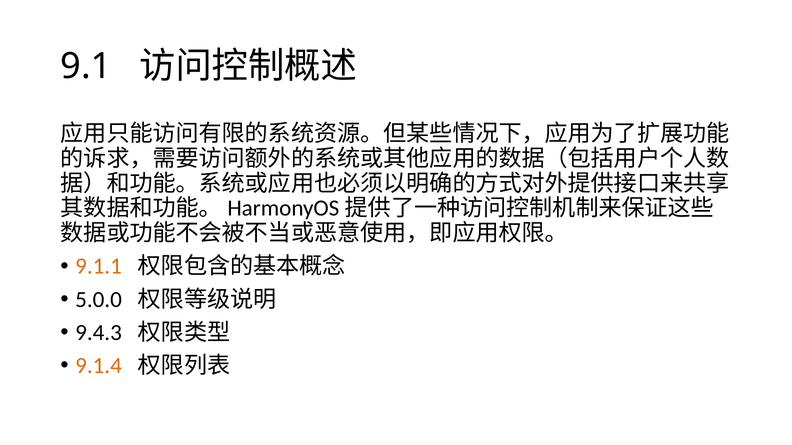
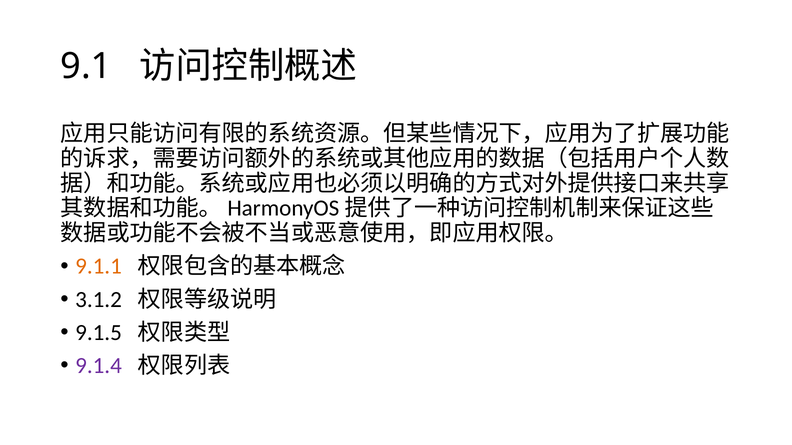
5.0.0: 5.0.0 -> 3.1.2 (99, 300)
9.4.3: 9.4.3 -> 9.1.5 (99, 333)
9.1.4 colour: orange -> purple (99, 366)
